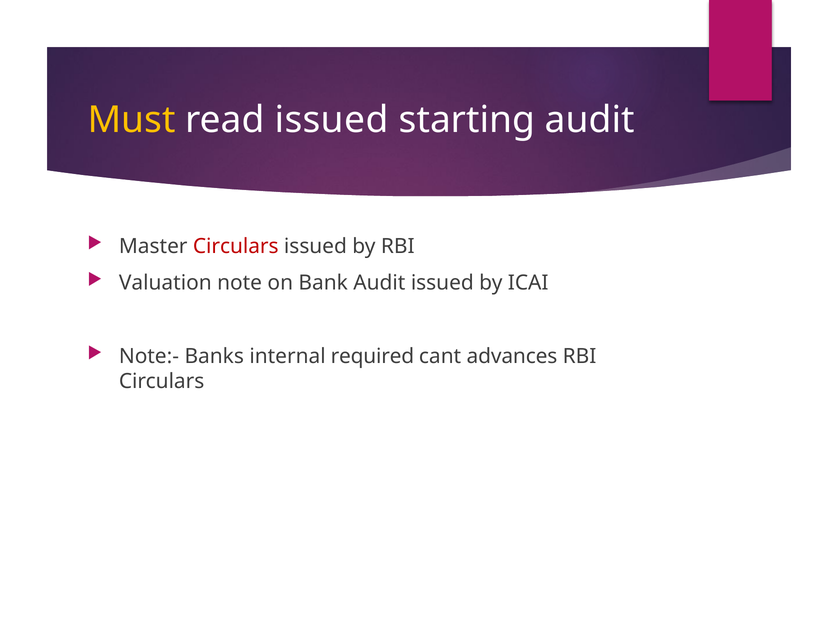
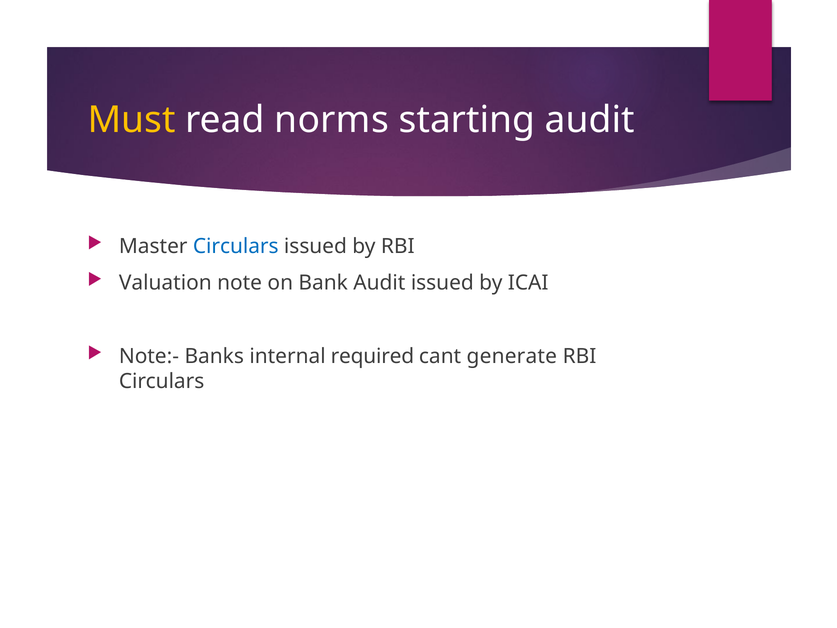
read issued: issued -> norms (332, 120)
Circulars colour: red -> blue (236, 246)
advances: advances -> generate (512, 356)
